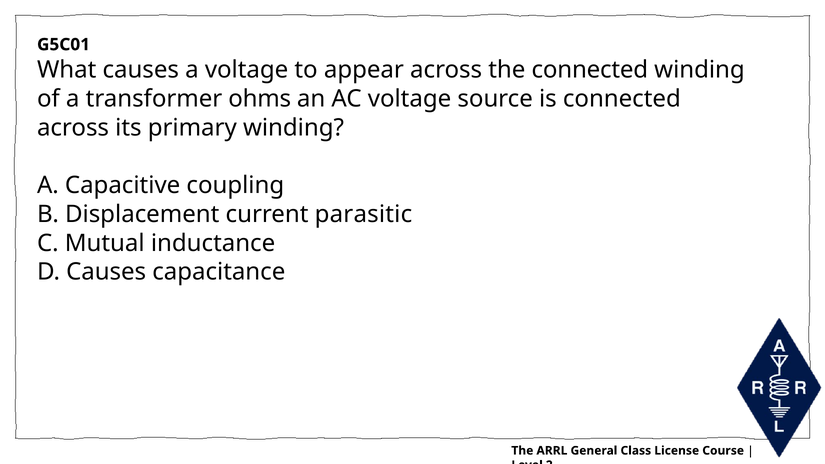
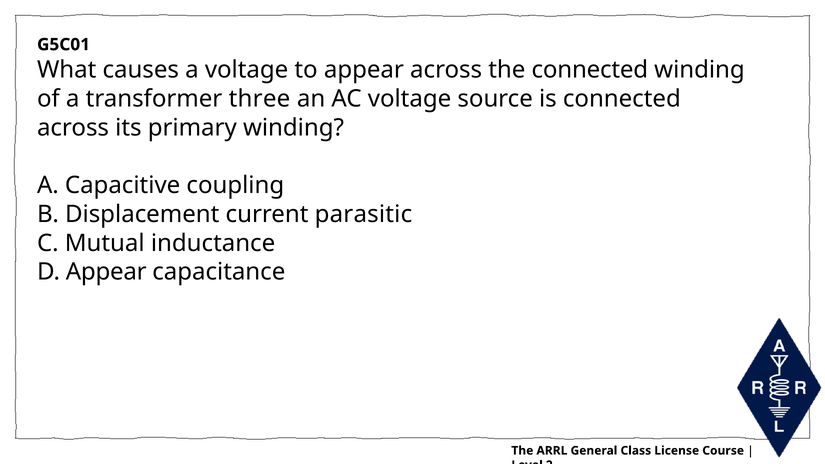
ohms: ohms -> three (259, 99)
D Causes: Causes -> Appear (106, 272)
